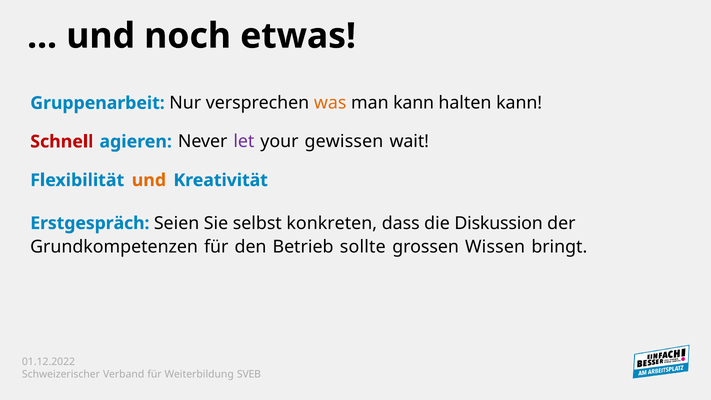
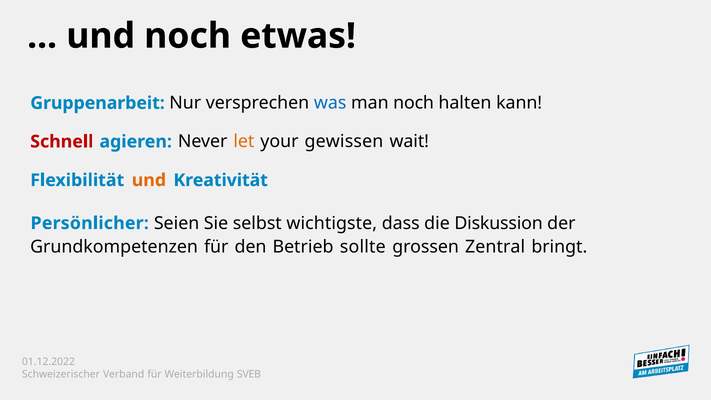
was colour: orange -> blue (330, 103)
man kann: kann -> noch (414, 103)
let colour: purple -> orange (244, 142)
Erstgespräch: Erstgespräch -> Persönlicher (90, 223)
konkreten: konkreten -> wichtigste (332, 223)
Wissen: Wissen -> Zentral (495, 247)
